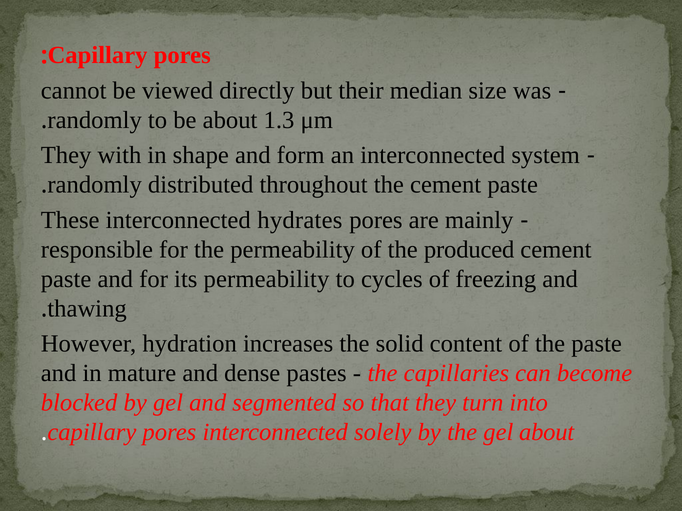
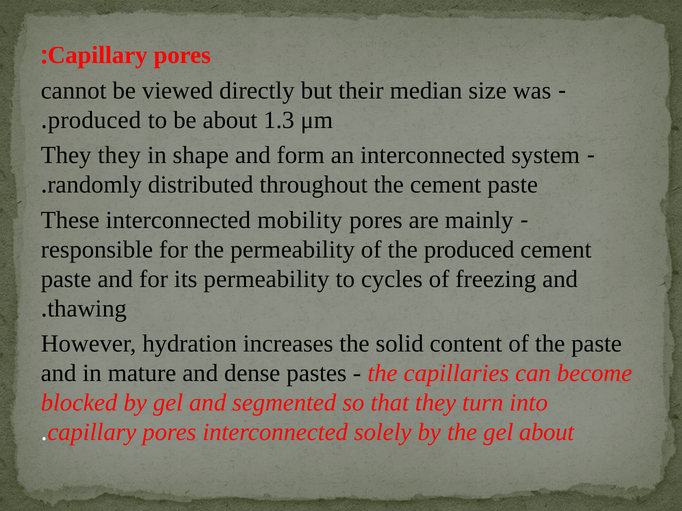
randomly: randomly -> produced (95, 120)
They with: with -> they (119, 155)
hydrates: hydrates -> mobility (300, 220)
